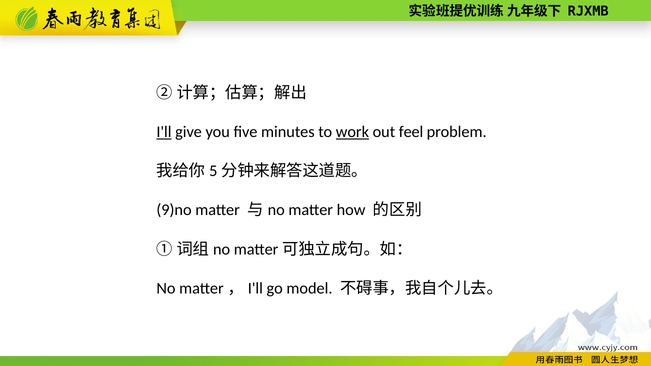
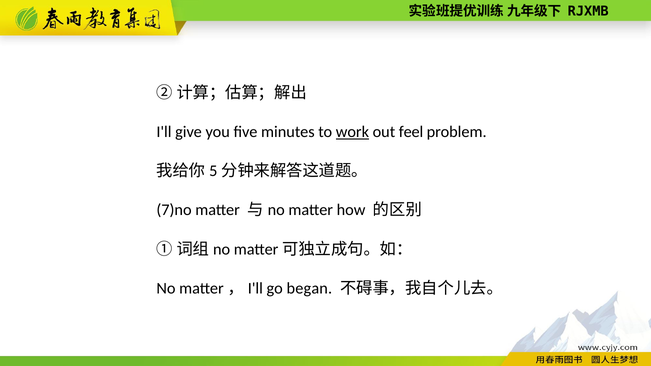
I'll underline: present -> none (164, 132)
9)no: 9)no -> 7)no (174, 210)
model: model -> began (309, 288)
